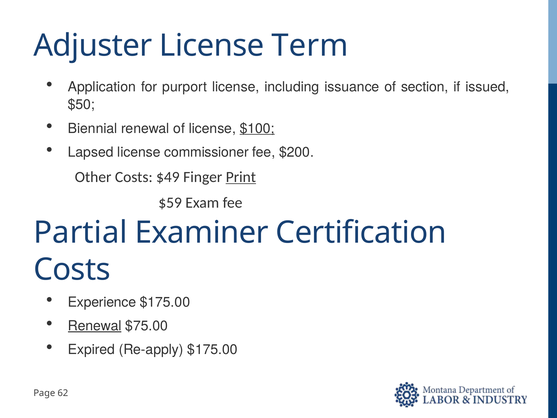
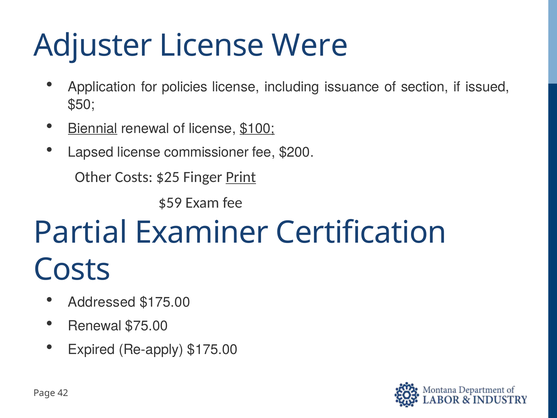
Term: Term -> Were (310, 46)
purport: purport -> policies (185, 87)
Biennial underline: none -> present (93, 128)
$49: $49 -> $25 (168, 177)
Experience: Experience -> Addressed (102, 302)
Renewal underline: present -> none (95, 326)
62: 62 -> 42 (63, 393)
